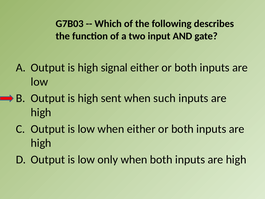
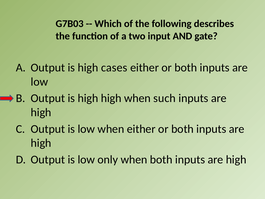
signal: signal -> cases (114, 67)
high sent: sent -> high (111, 98)
